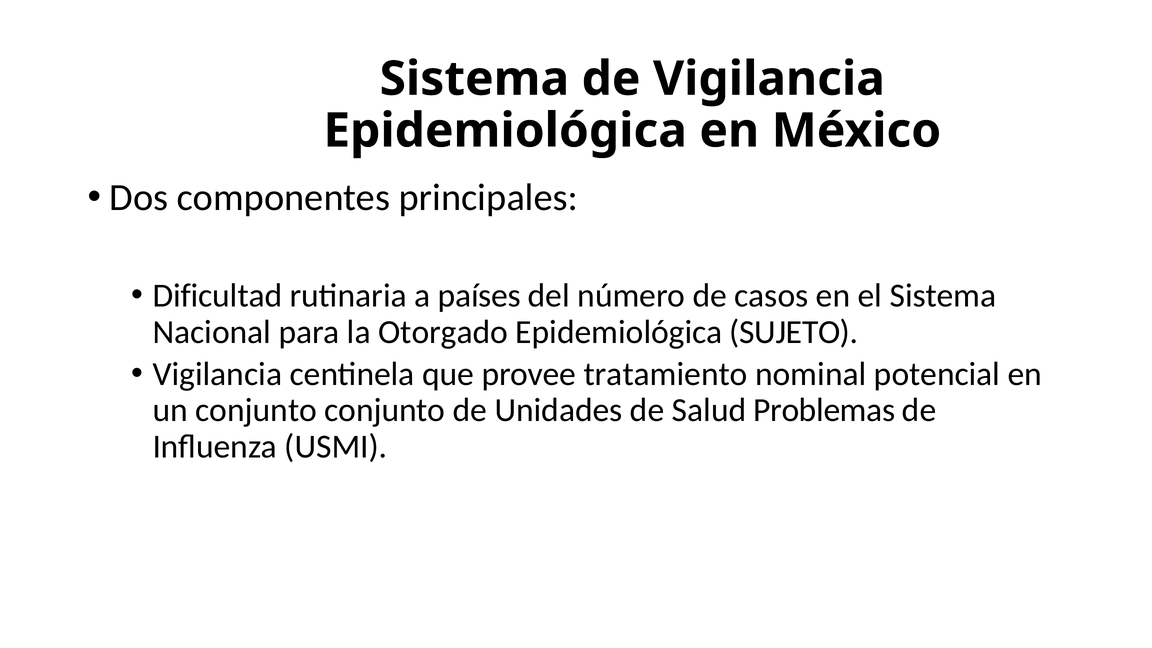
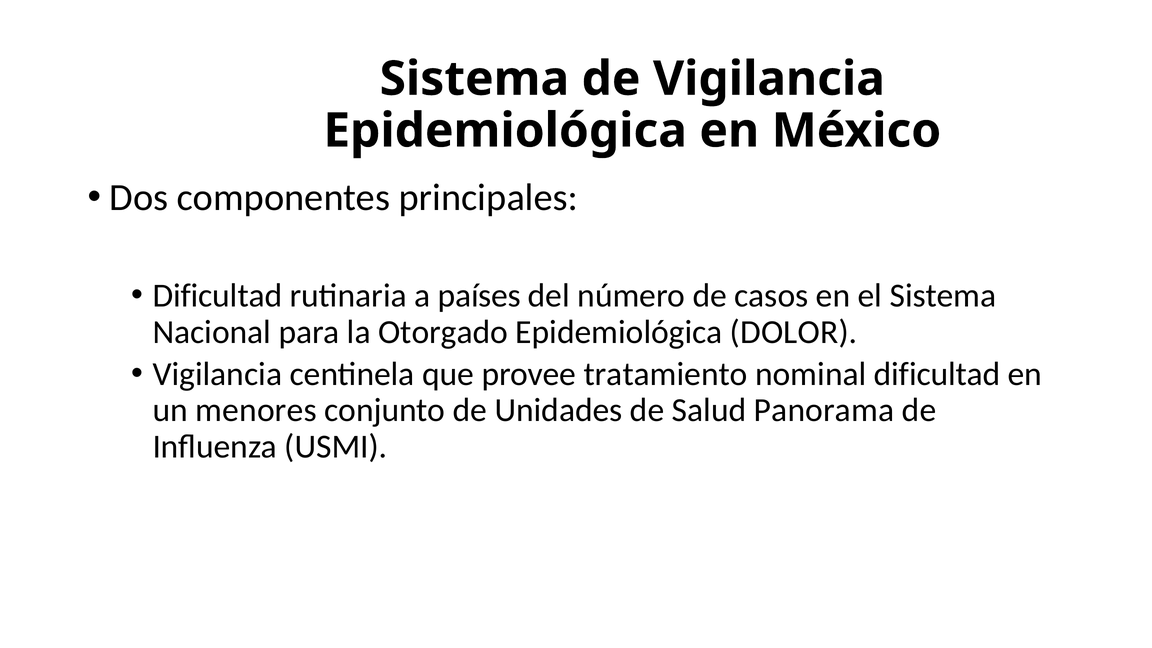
SUJETO: SUJETO -> DOLOR (794, 332)
nominal potencial: potencial -> dificultad (937, 374)
un conjunto: conjunto -> menores (256, 410)
Problemas: Problemas -> Panorama (824, 410)
